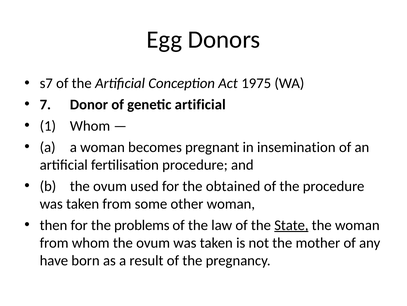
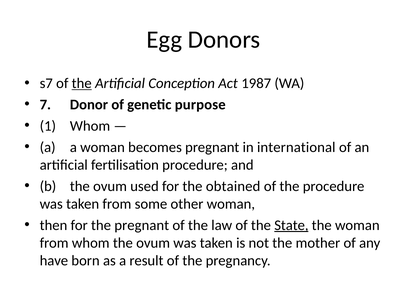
the underline: none -> present (82, 83)
1975: 1975 -> 1987 (256, 83)
genetic artificial: artificial -> purpose (200, 104)
insemination: insemination -> international (296, 147)
the problems: problems -> pregnant (142, 225)
